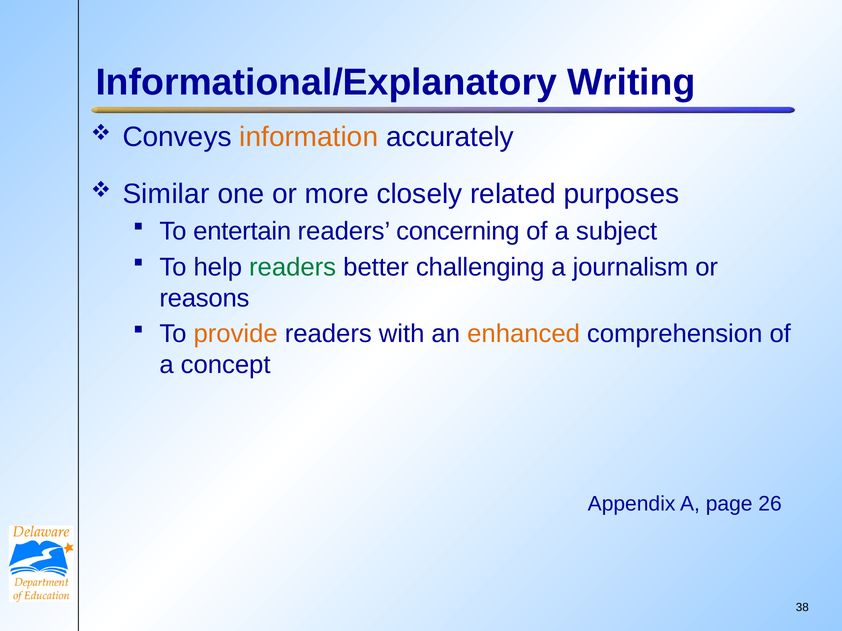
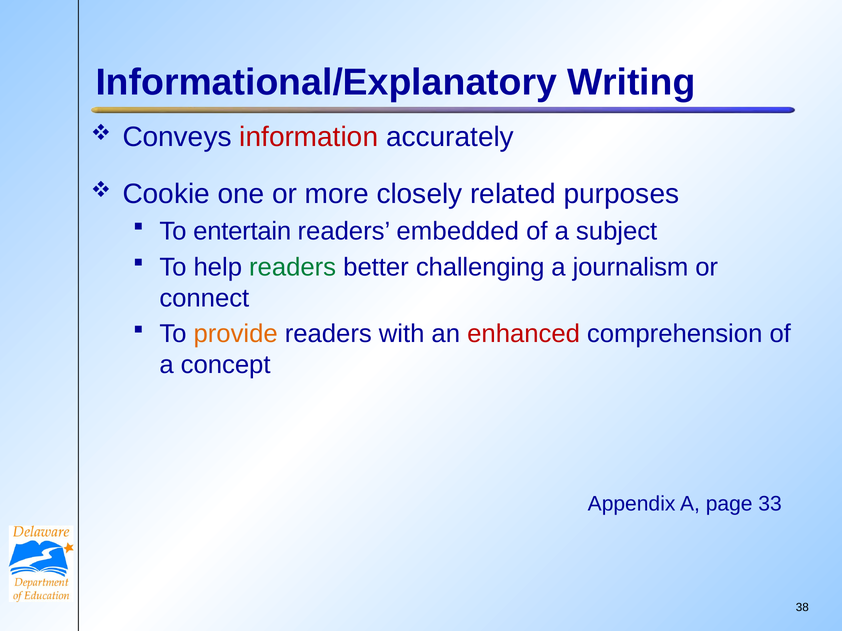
information colour: orange -> red (309, 137)
Similar: Similar -> Cookie (166, 194)
concerning: concerning -> embedded (458, 231)
reasons: reasons -> connect (204, 298)
enhanced colour: orange -> red (524, 334)
26: 26 -> 33 (770, 504)
